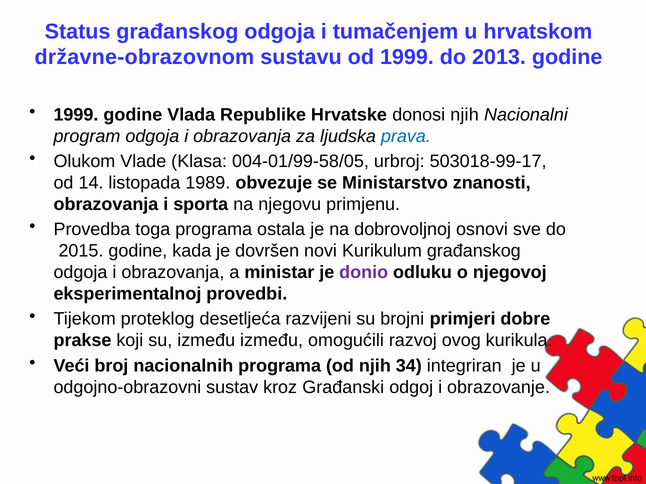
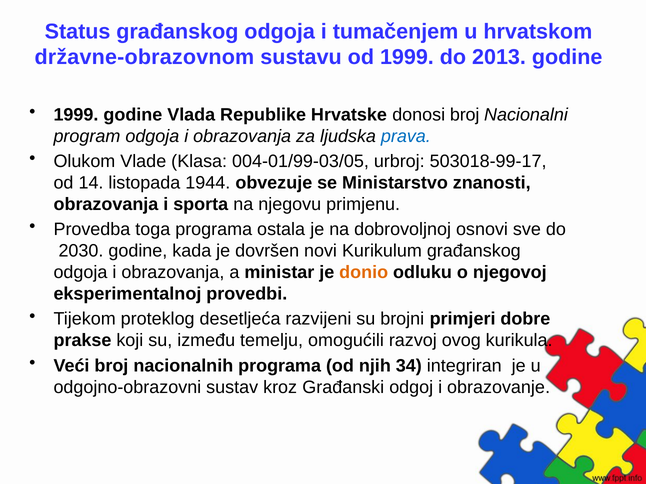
donosi njih: njih -> broj (465, 115)
004-01/99-58/05: 004-01/99-58/05 -> 004-01/99-03/05 (300, 161)
1989: 1989 -> 1944 (208, 183)
2015: 2015 -> 2030 (81, 251)
donio colour: purple -> orange (364, 273)
između između: između -> temelju (272, 341)
